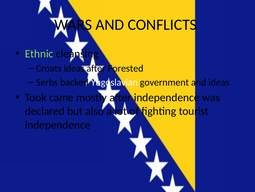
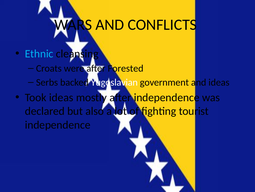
Ethnic colour: light green -> light blue (39, 53)
Croats ideas: ideas -> were (74, 68)
Took came: came -> ideas (61, 97)
